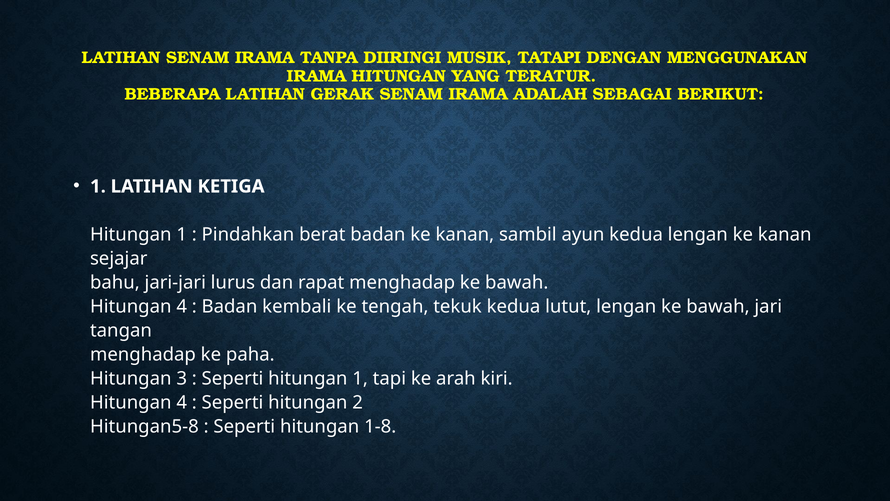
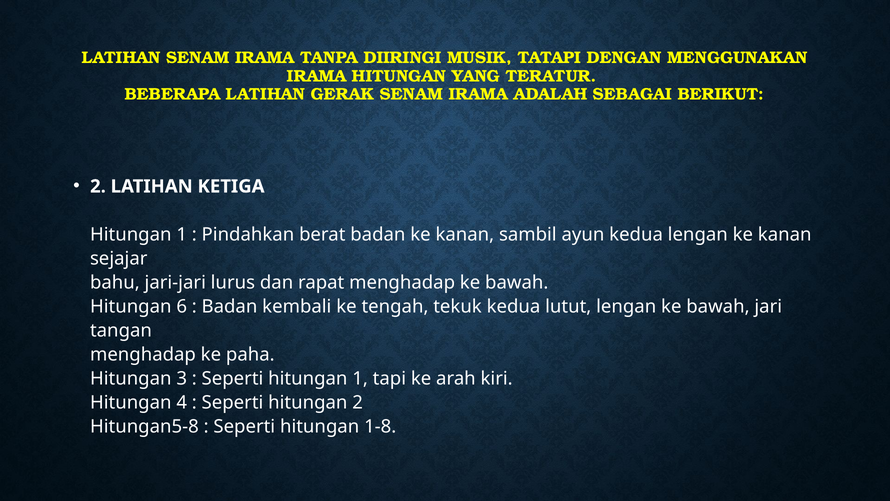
1: 1 -> 2 (98, 186)
4: 4 -> 6 (182, 306)
